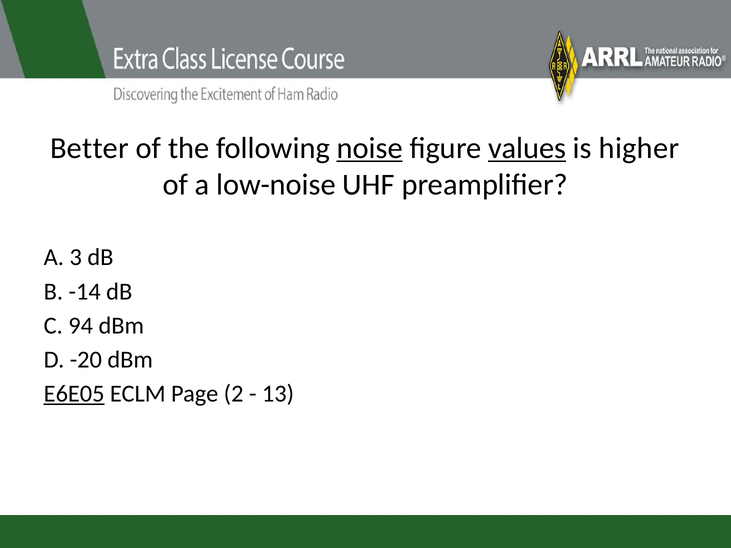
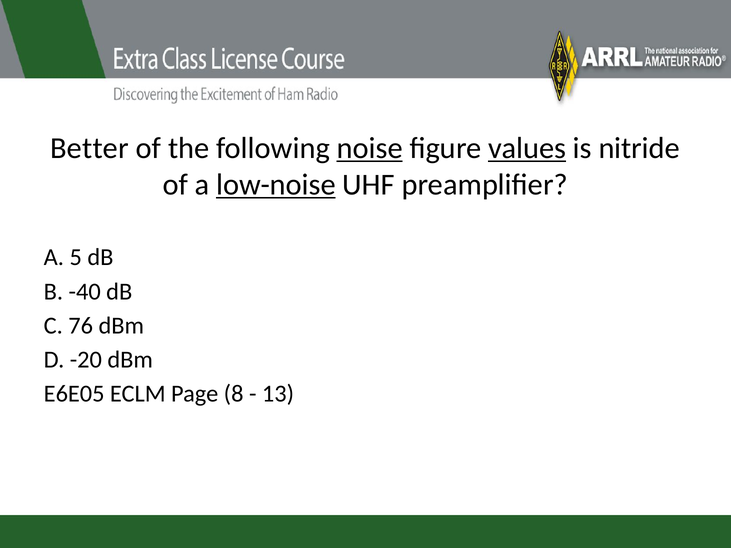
higher: higher -> nitride (639, 148)
low-noise underline: none -> present (276, 185)
3: 3 -> 5 (76, 258)
-14: -14 -> -40 (85, 292)
94: 94 -> 76 (81, 326)
E6E05 underline: present -> none (74, 394)
2: 2 -> 8 (234, 394)
